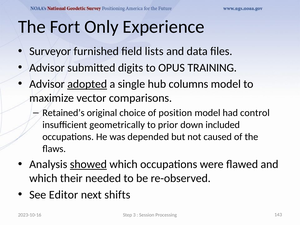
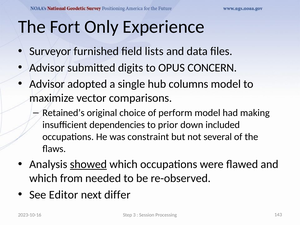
TRAINING: TRAINING -> CONCERN (212, 68)
adopted underline: present -> none (87, 84)
position: position -> perform (175, 113)
control: control -> making (255, 113)
geometrically: geometrically -> dependencies (117, 125)
depended: depended -> constraint (148, 137)
caused: caused -> several (218, 137)
their: their -> from (71, 178)
shifts: shifts -> differ (117, 195)
